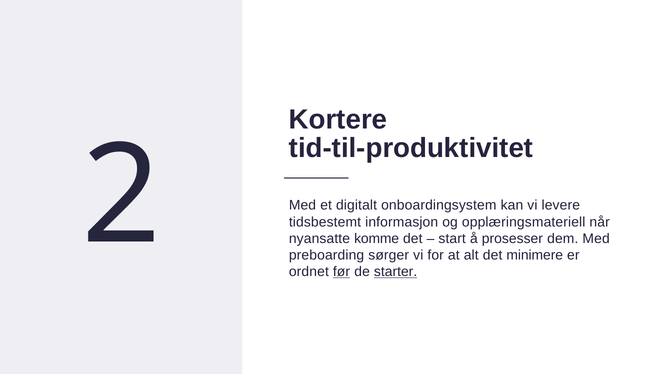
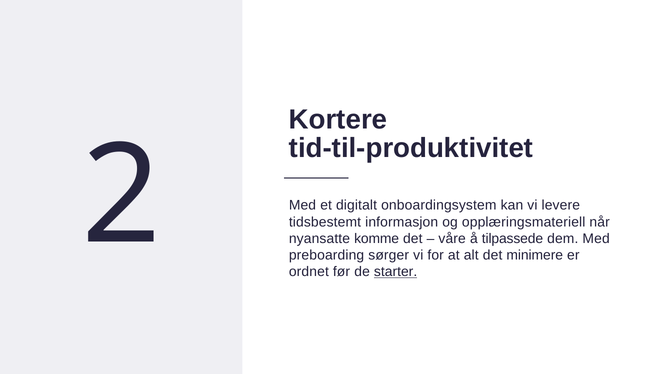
start: start -> våre (452, 239)
prosesser: prosesser -> tilpassede (512, 239)
før underline: present -> none (341, 272)
